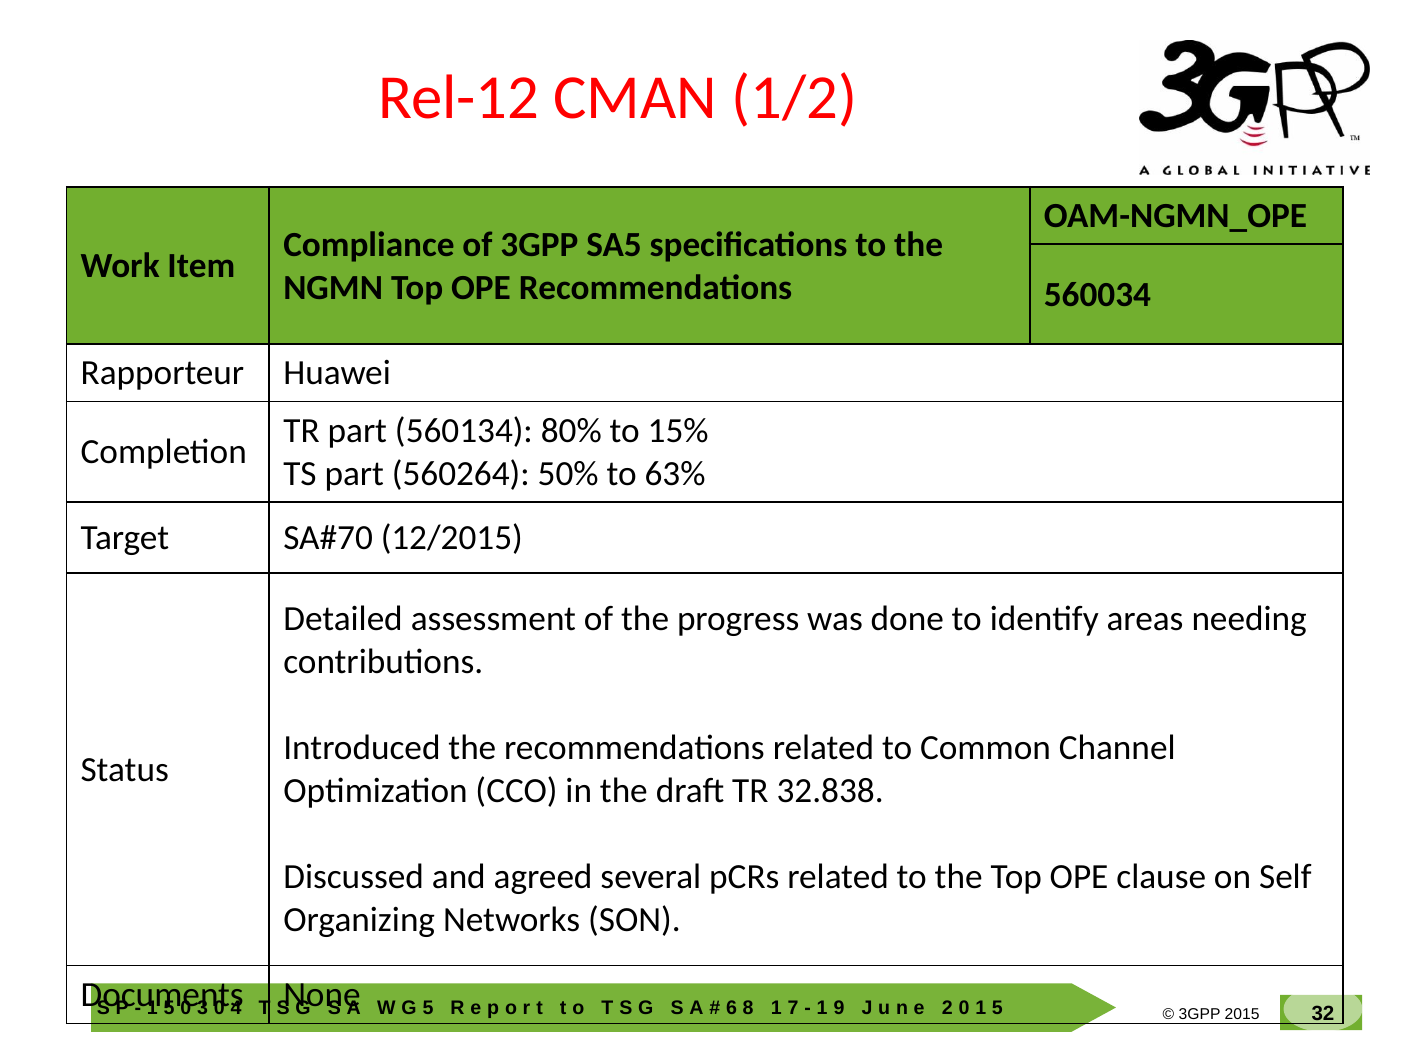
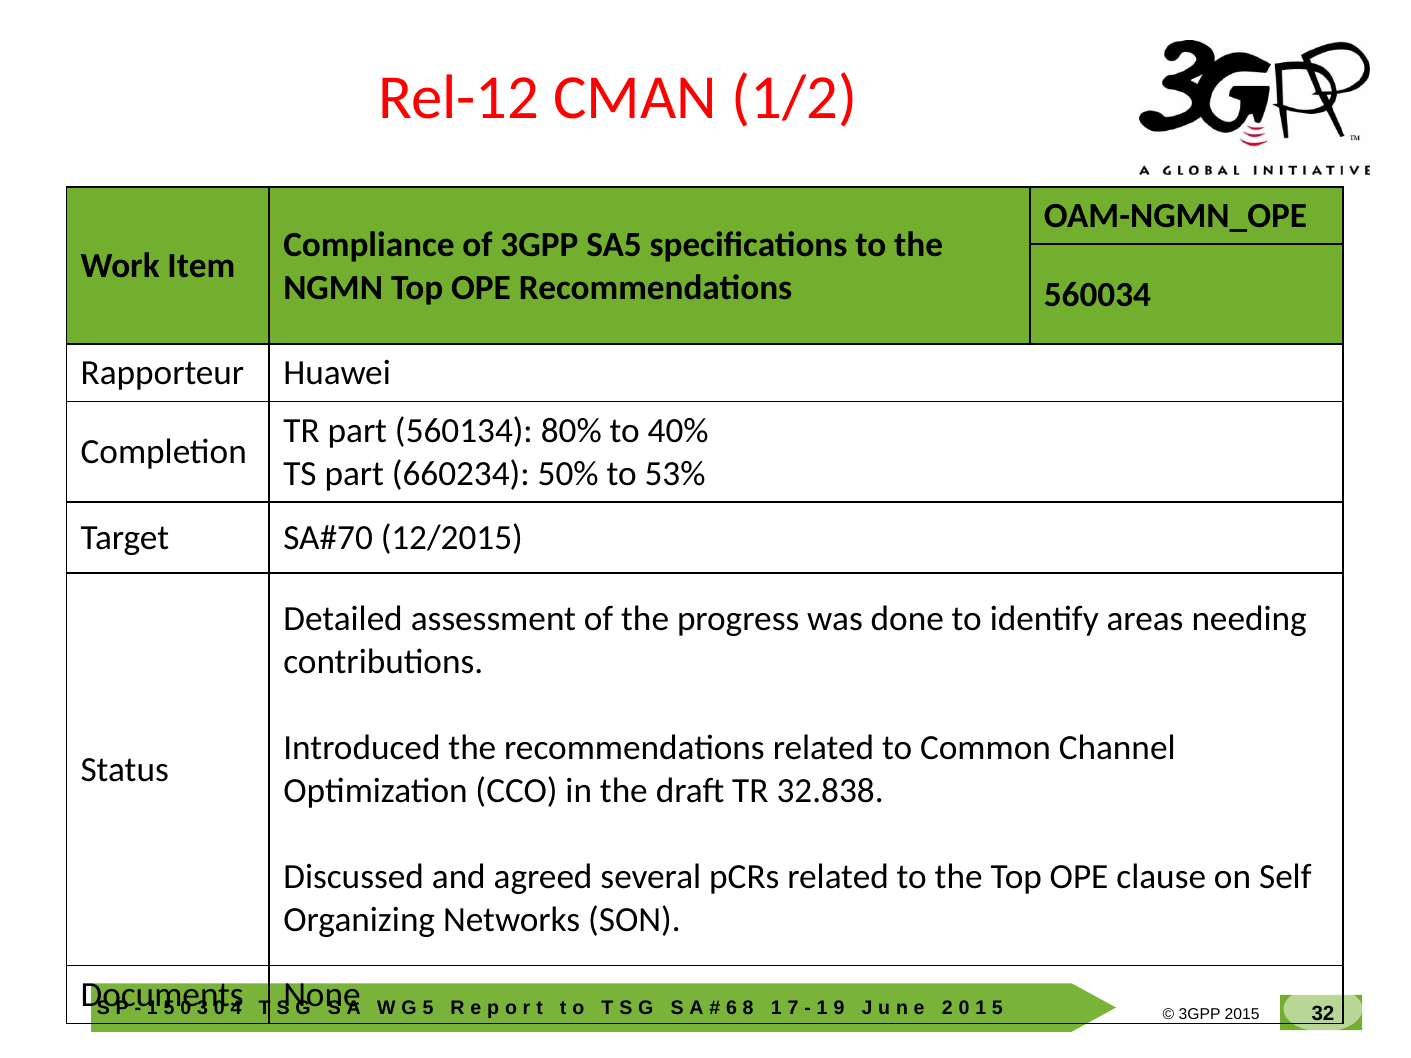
15%: 15% -> 40% (678, 431)
560264: 560264 -> 660234 (461, 474)
63%: 63% -> 53% (675, 474)
